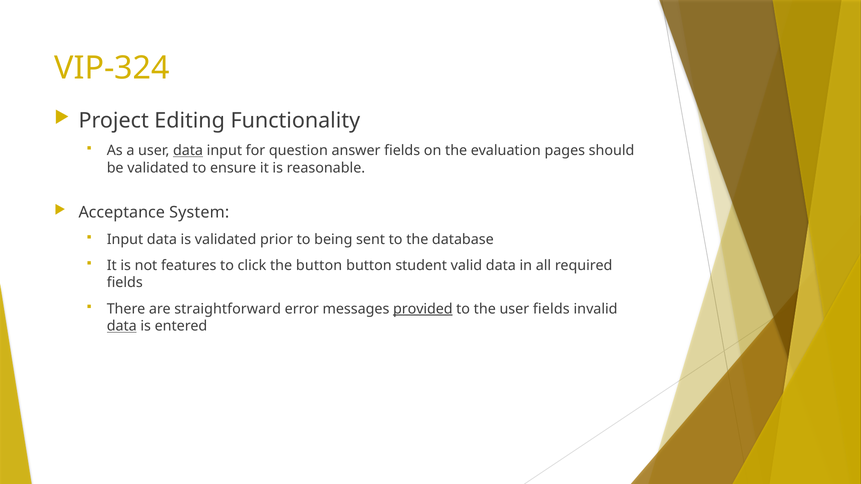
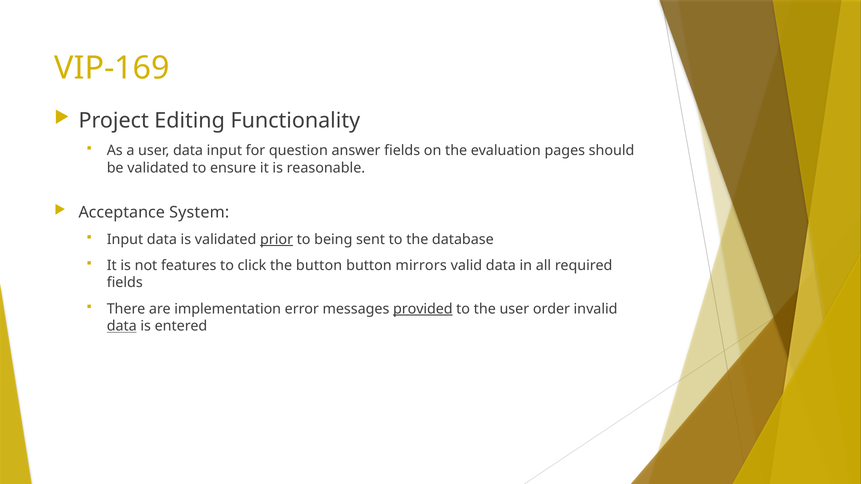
VIP-324: VIP-324 -> VIP-169 (112, 68)
data underline: present -> none (188, 151)
prior underline: none -> present (277, 240)
student: student -> mirrors (421, 266)
straightforward: straightforward -> implementation (228, 309)
user fields: fields -> order (551, 309)
